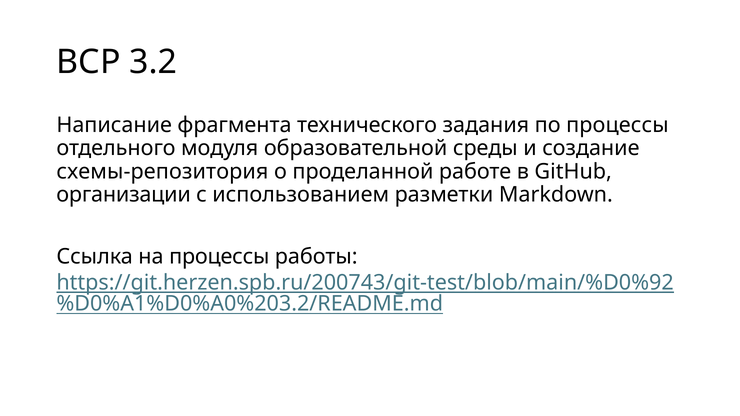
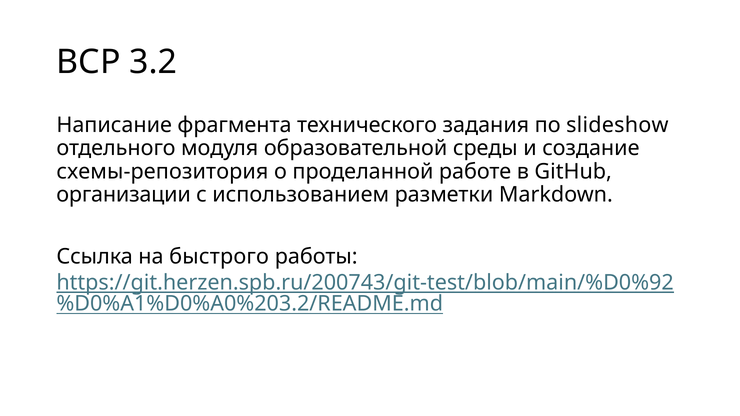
по процессы: процессы -> slideshow (617, 125)
на процессы: процессы -> быстрого (219, 257)
